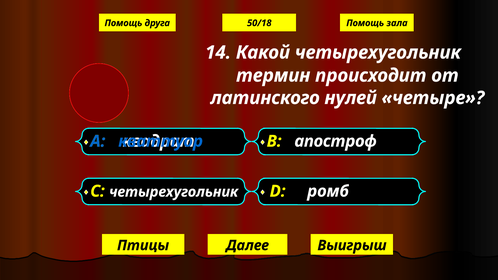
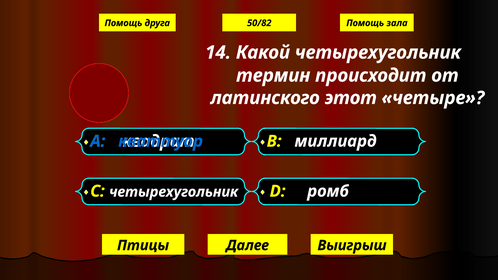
50/18: 50/18 -> 50/82 (259, 23)
нулей: нулей -> этот (351, 98)
апостроф: апостроф -> миллиард (336, 141)
